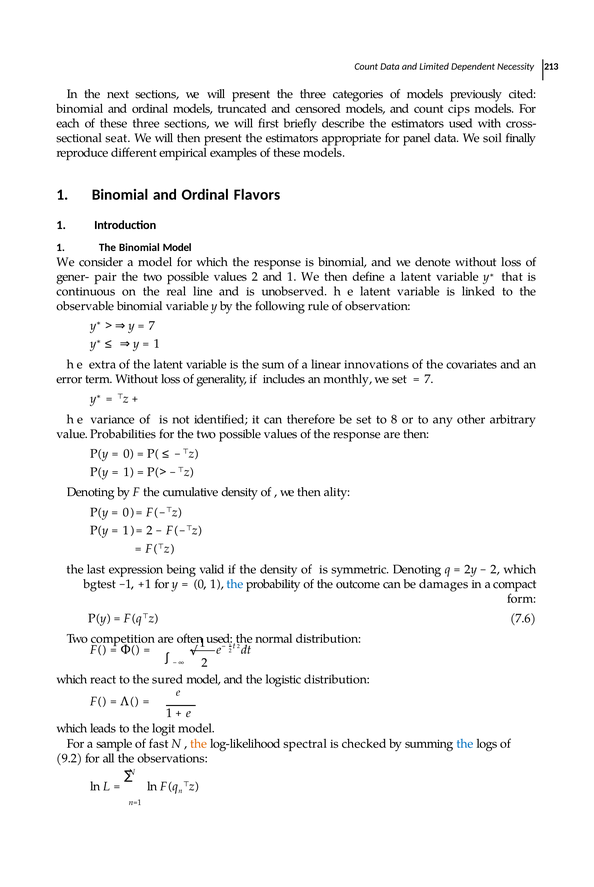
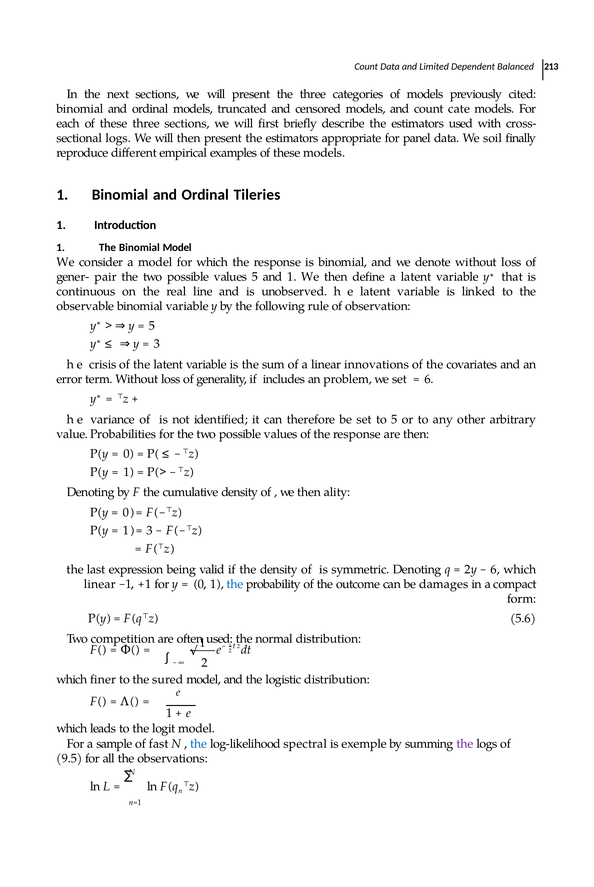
Necessity: Necessity -> Balanced (516, 67)
cips: cips -> cate (459, 109)
seat: seat -> logs (118, 138)
Flavors: Flavors -> Tileries (257, 195)
values 2: 2 -> 5 (255, 277)
7: 7 -> 5 (152, 326)
1: 1 -> 3 (157, 344)
extra: extra -> crisis (103, 365)
monthly: monthly -> problem (348, 379)
7: 7 -> 6 (429, 379)
to 8: 8 -> 5 (394, 420)
1)= 2: 2 -> 3 (149, 531)
2: 2 -> 6 (495, 570)
bgtest: bgtest -> linear (100, 584)
7.6: 7.6 -> 5.6 (523, 619)
react: react -> ﬁner (103, 680)
the colour: orange -> blue (199, 744)
checked: checked -> exemple (364, 744)
the colour: blue -> purple (465, 744)
9.2: 9.2 -> 9.5 (69, 759)
